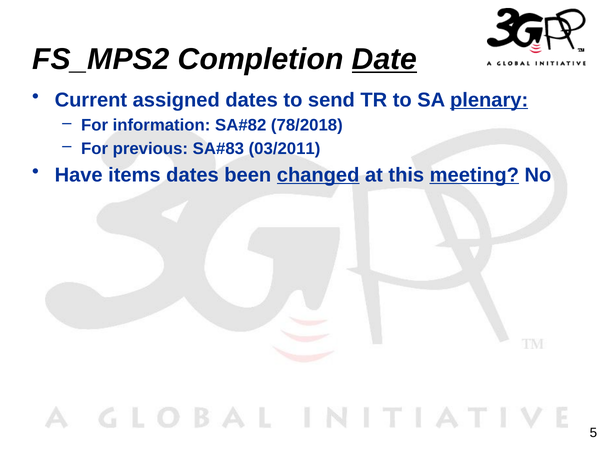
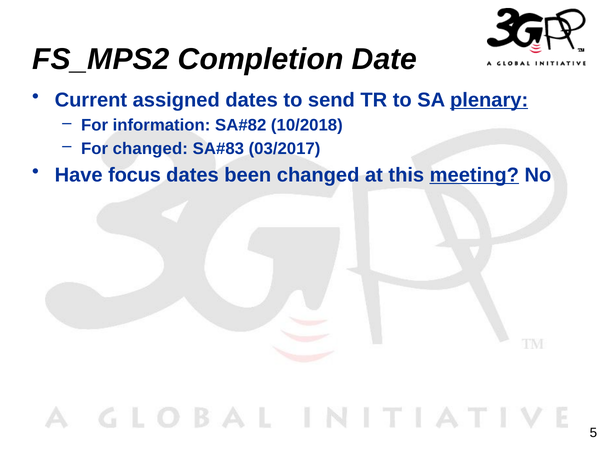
Date underline: present -> none (385, 59)
78/2018: 78/2018 -> 10/2018 (307, 125)
For previous: previous -> changed (150, 149)
03/2011: 03/2011 -> 03/2017 (285, 149)
items: items -> focus (135, 175)
changed underline: present -> none (318, 175)
